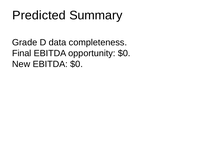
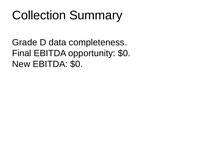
Predicted: Predicted -> Collection (39, 15)
